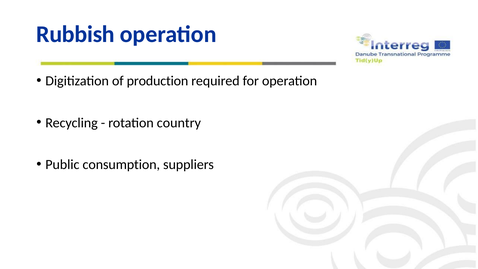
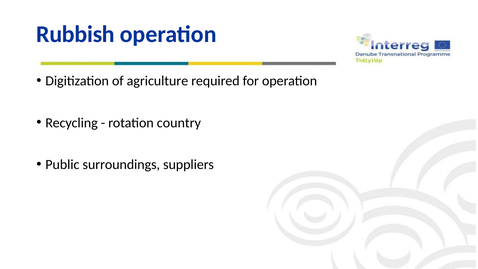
production: production -> agriculture (157, 81)
consumption: consumption -> surroundings (121, 164)
